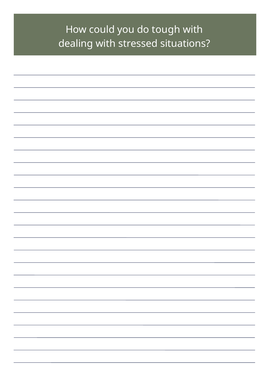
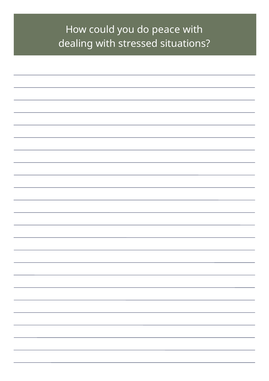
tough: tough -> peace (166, 30)
